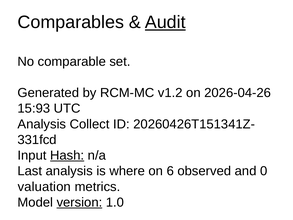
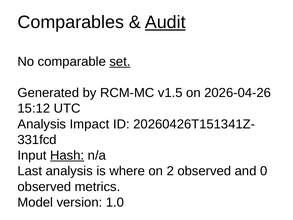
set underline: none -> present (120, 61)
v1.2: v1.2 -> v1.5 (170, 93)
15:93: 15:93 -> 15:12 (34, 108)
Collect: Collect -> Impact (89, 124)
6: 6 -> 2 (170, 171)
valuation: valuation -> observed (44, 186)
version underline: present -> none (79, 202)
